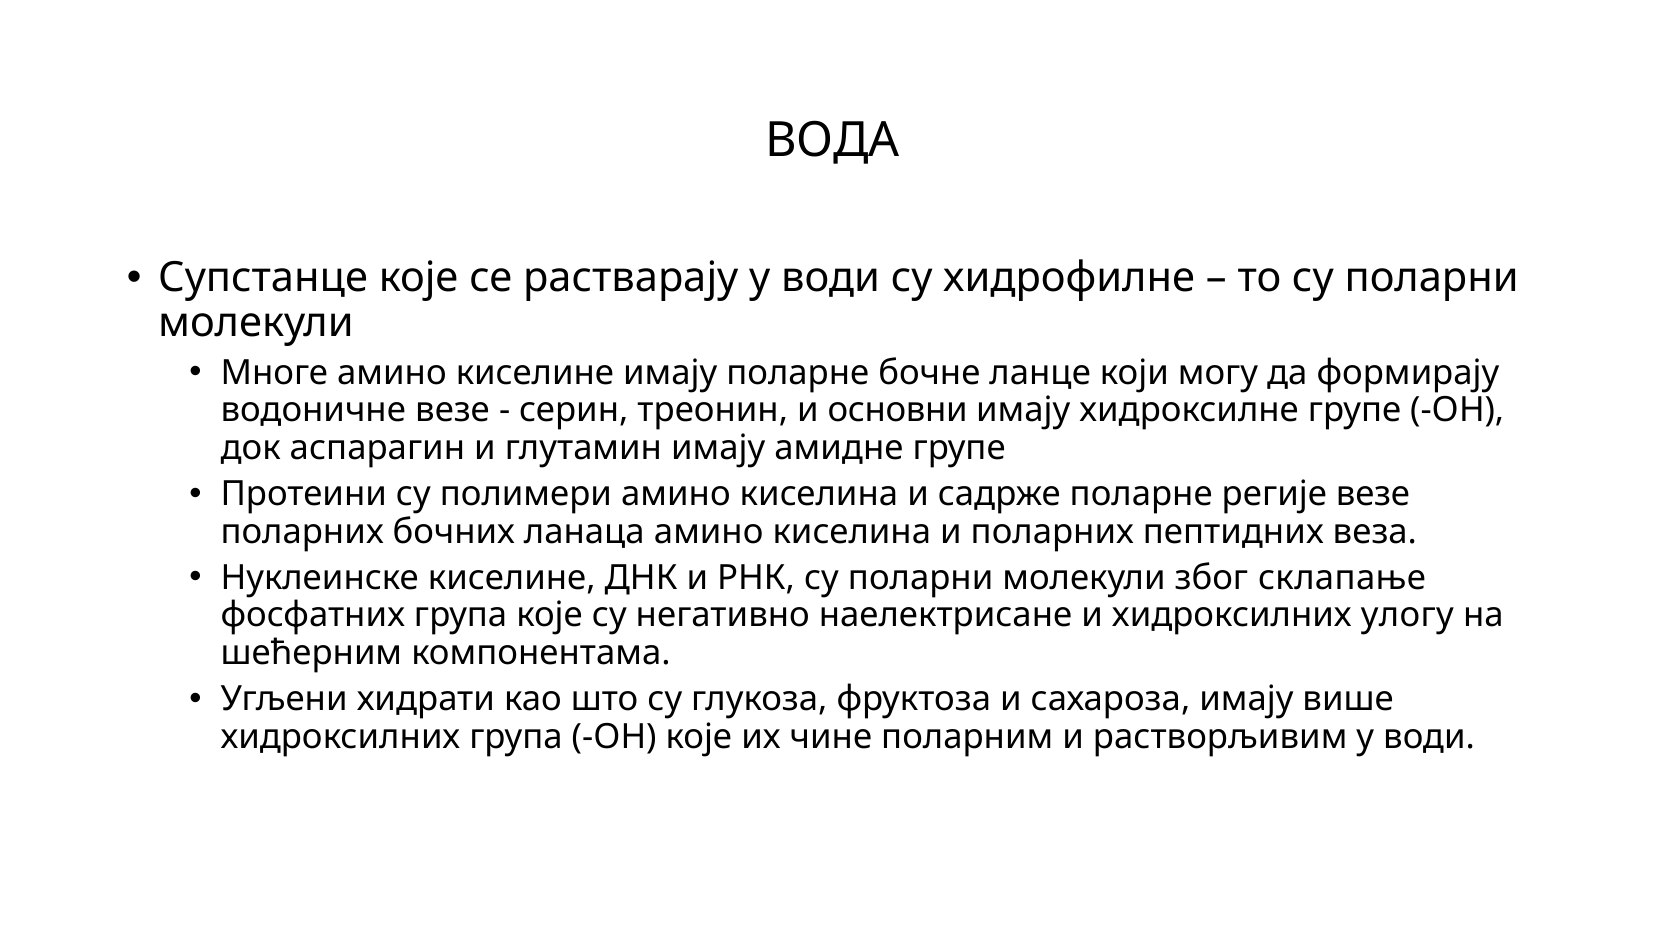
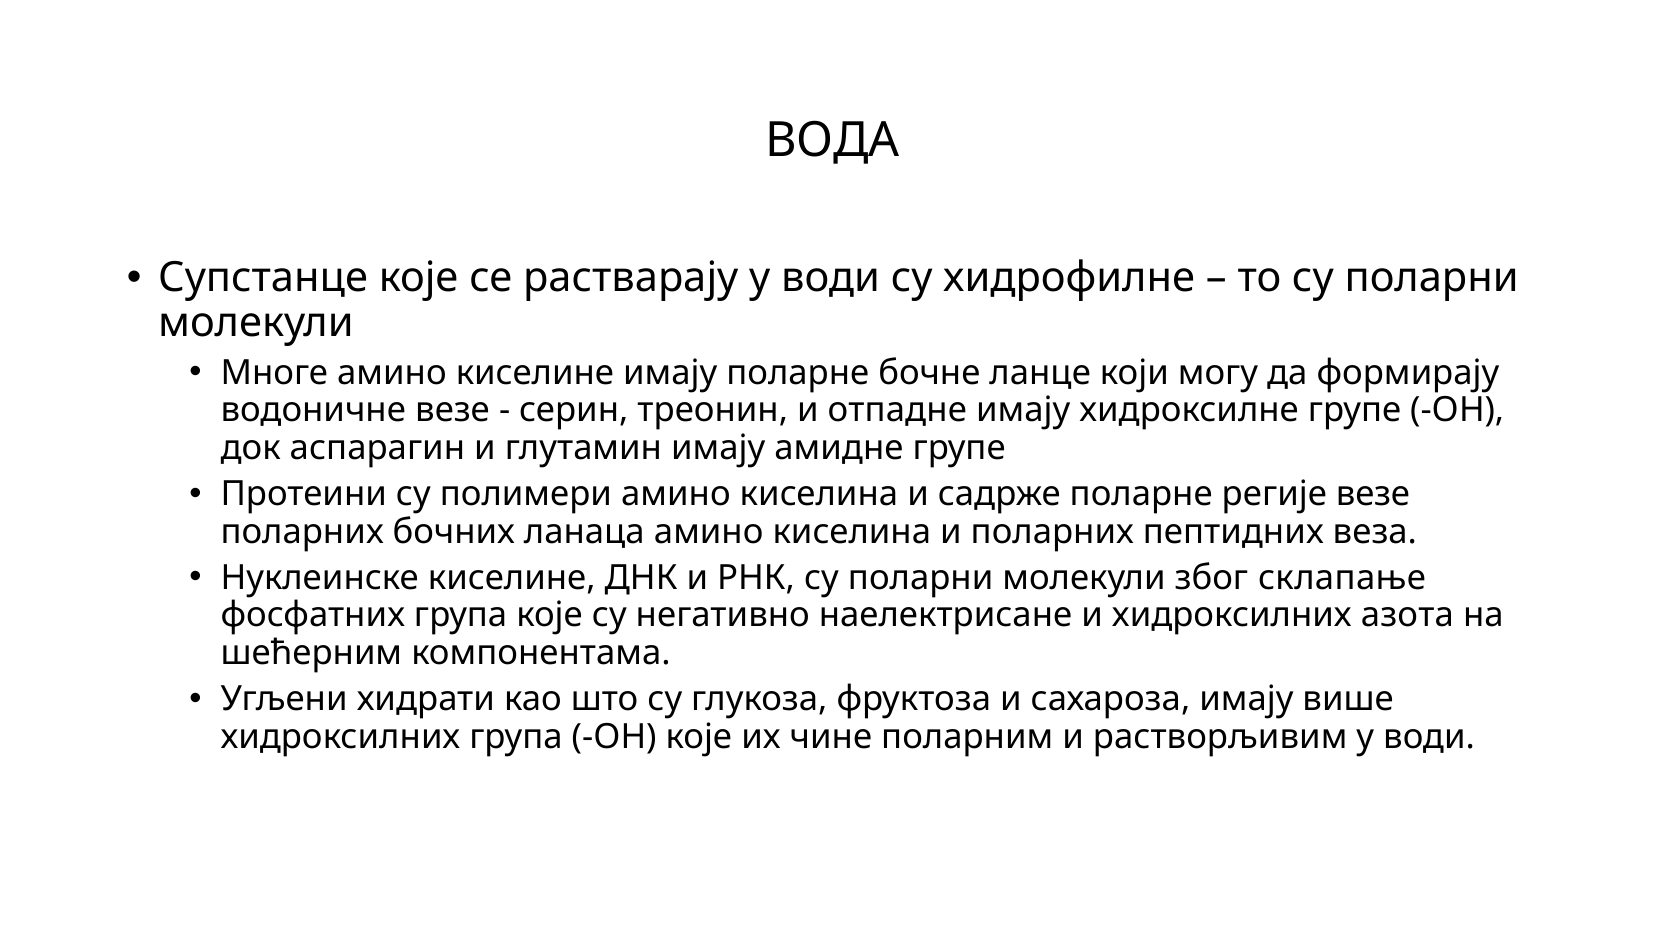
основни: основни -> отпадне (897, 410)
улогу: улогу -> азота (1407, 615)
